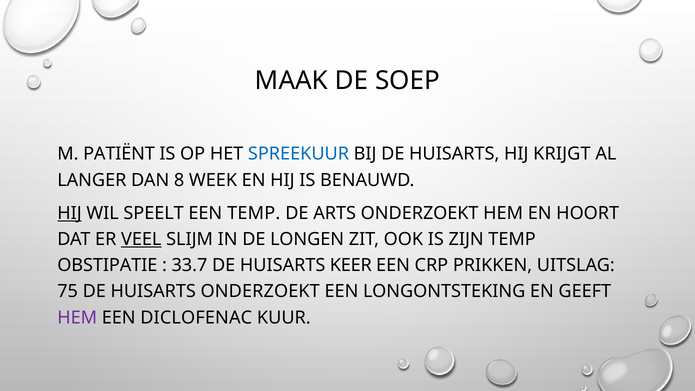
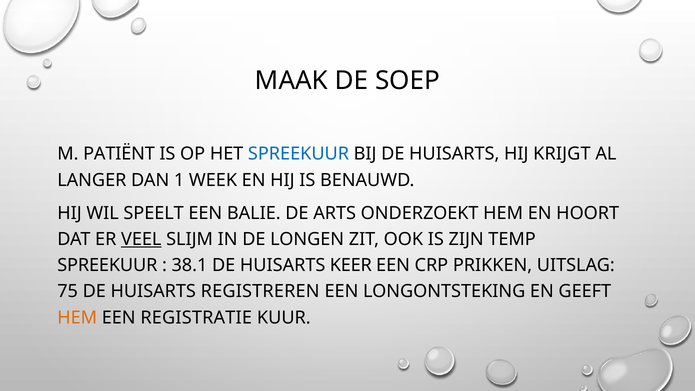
8: 8 -> 1 (179, 180)
HIJ underline: present -> none (70, 213)
EEN TEMP: TEMP -> BALIE (254, 213)
OBSTIPATIE: OBSTIPATIE -> SPREEKUUR (107, 265)
33.7: 33.7 -> 38.1 (189, 265)
HUISARTS ONDERZOEKT: ONDERZOEKT -> REGISTREREN (260, 291)
HEM colour: purple -> orange (77, 317)
DICLOFENAC: DICLOFENAC -> REGISTRATIE (196, 317)
